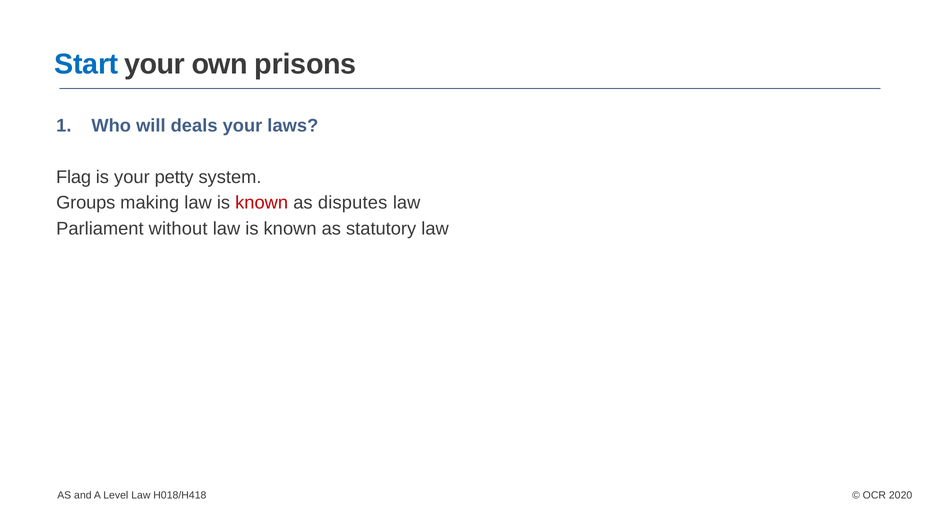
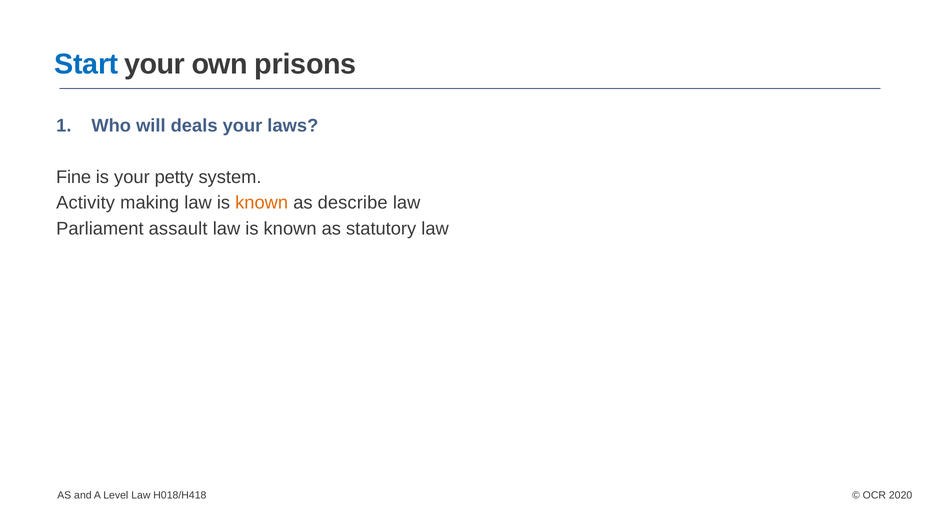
Flag: Flag -> Fine (74, 177)
Groups: Groups -> Activity (86, 203)
known colour: red -> orange (262, 203)
disputes: disputes -> describe (353, 203)
without: without -> assault (178, 228)
